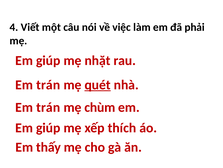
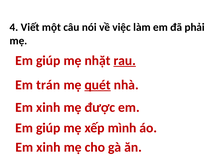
rau underline: none -> present (125, 60)
trán: trán -> xinh (48, 107)
chùm: chùm -> được (100, 107)
thích: thích -> mình (122, 127)
thấy: thấy -> xinh (48, 147)
